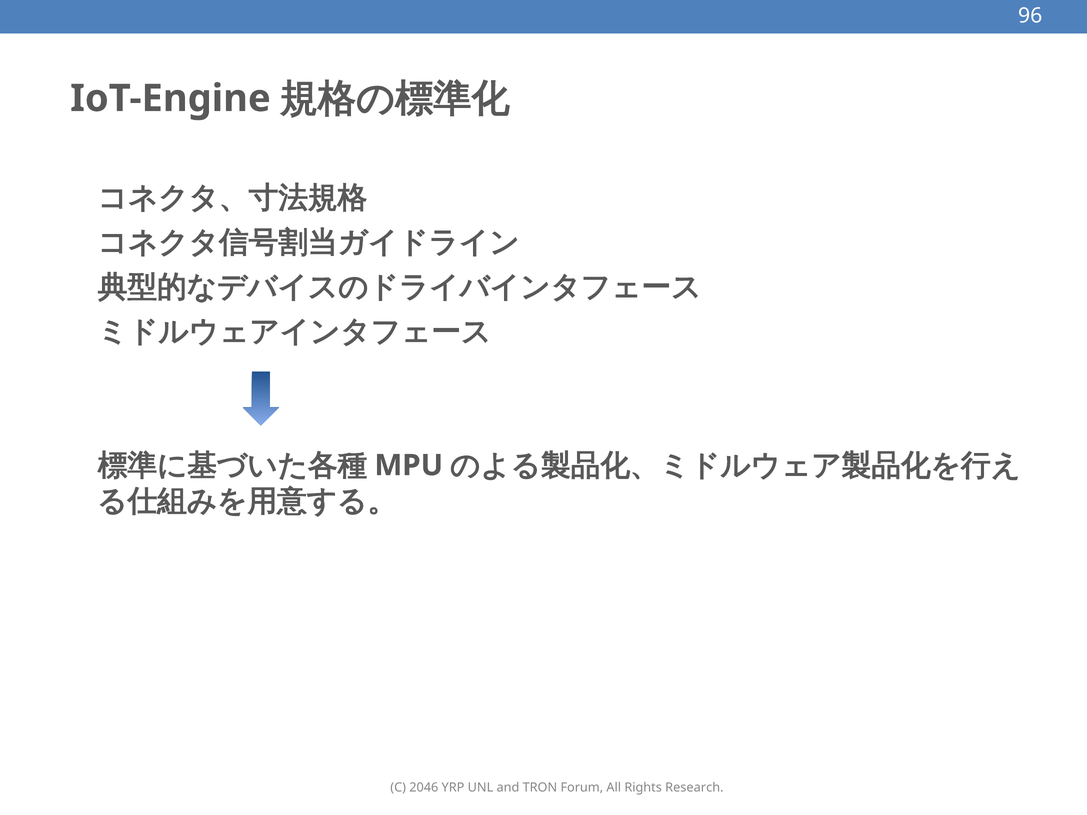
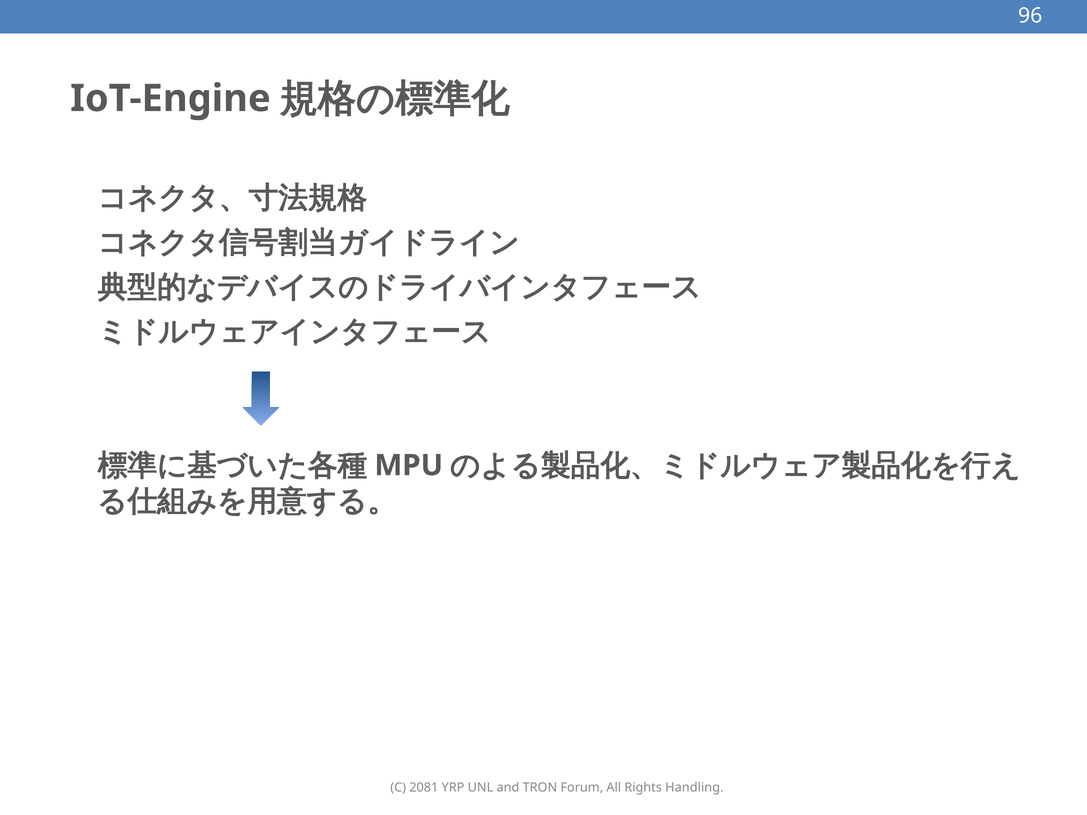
2046: 2046 -> 2081 (424, 788)
Research: Research -> Handling (694, 788)
